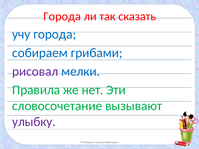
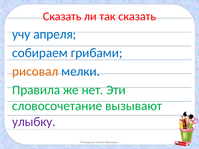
Города: Города -> Сказать (62, 16)
учу города: города -> апреля (55, 34)
рисовал colour: purple -> orange (35, 72)
